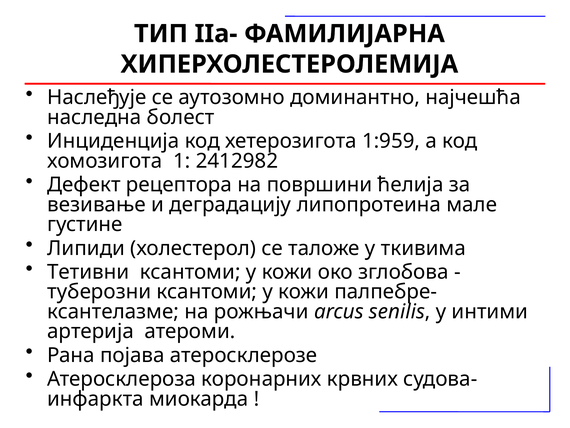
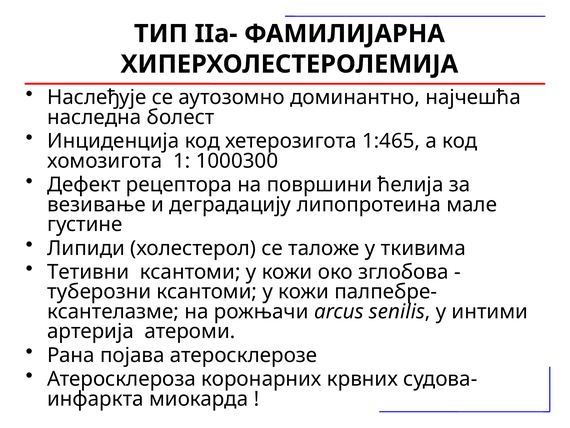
1:959: 1:959 -> 1:465 (391, 141)
2412982: 2412982 -> 1000300 (237, 161)
